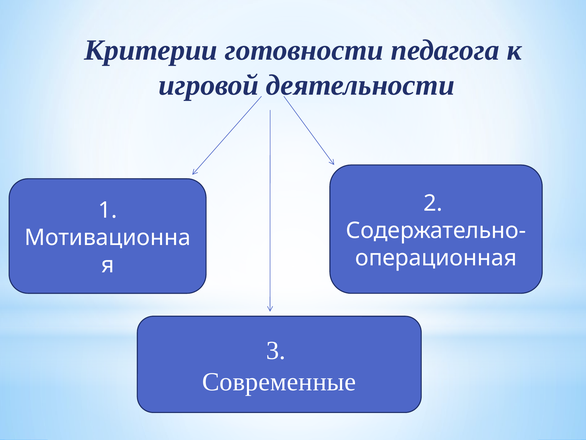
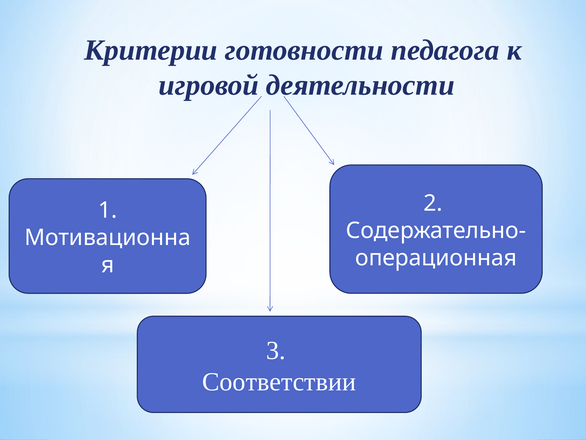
Современные: Современные -> Соответствии (279, 381)
